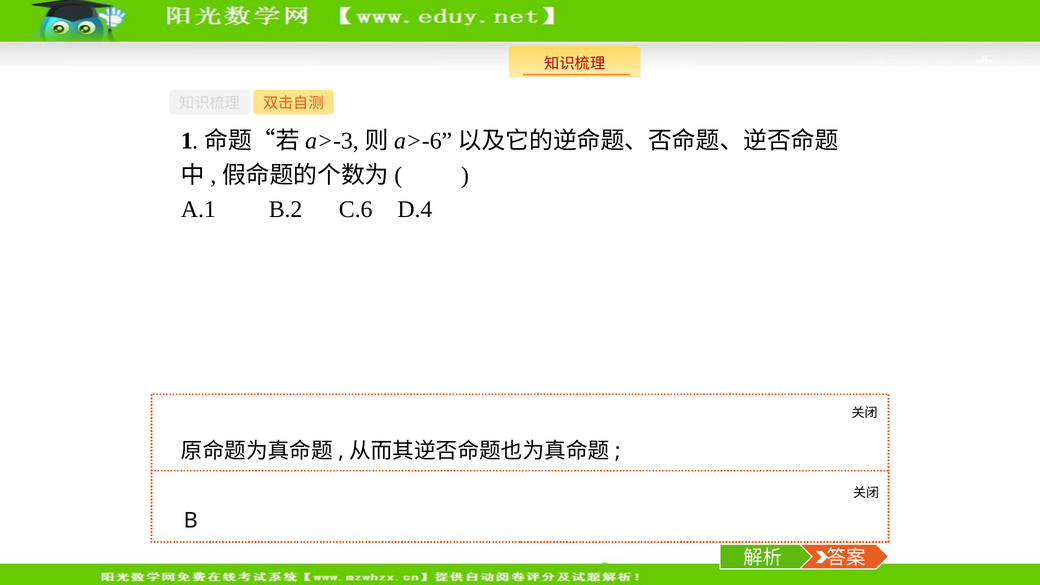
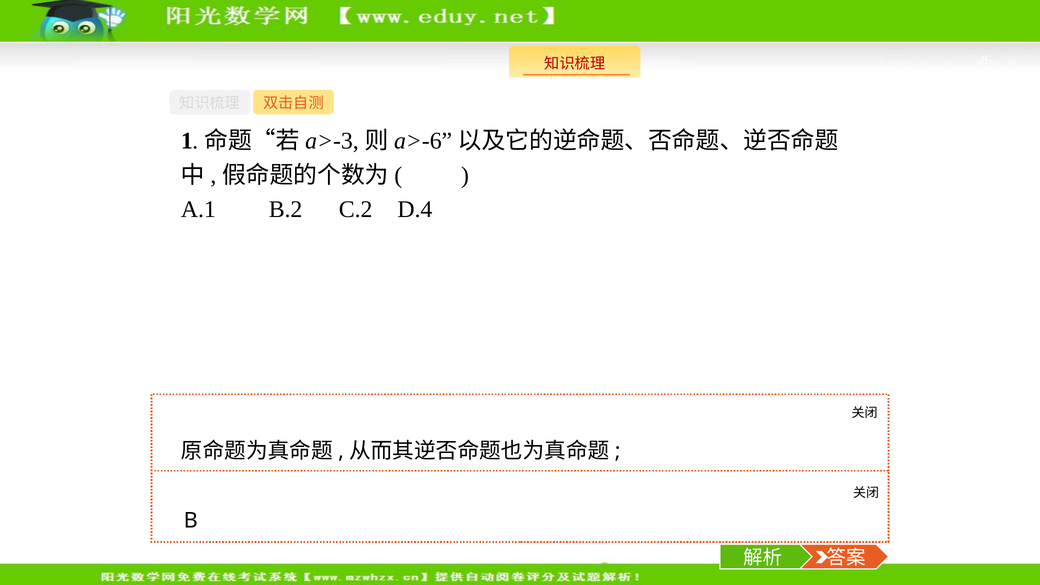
C.6: C.6 -> C.2 (356, 210)
